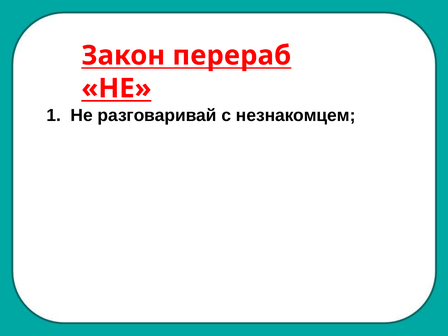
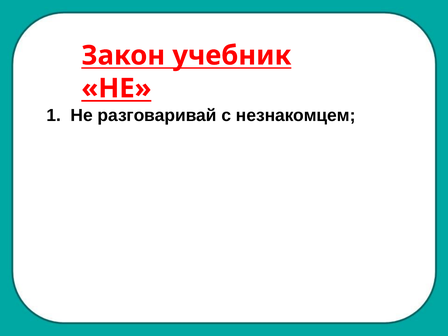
перераб: перераб -> учебник (232, 56)
